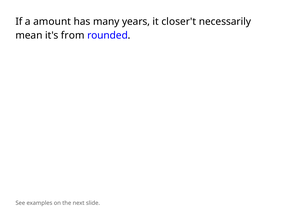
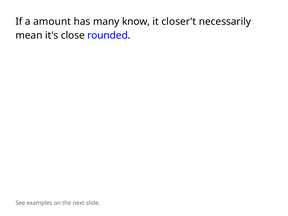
years: years -> know (136, 22)
from: from -> close (73, 35)
